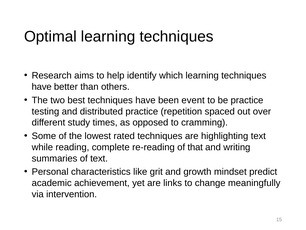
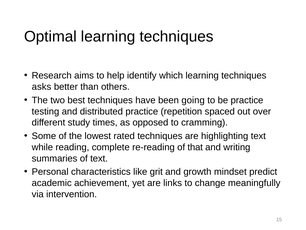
have: have -> asks (42, 87)
event: event -> going (193, 100)
